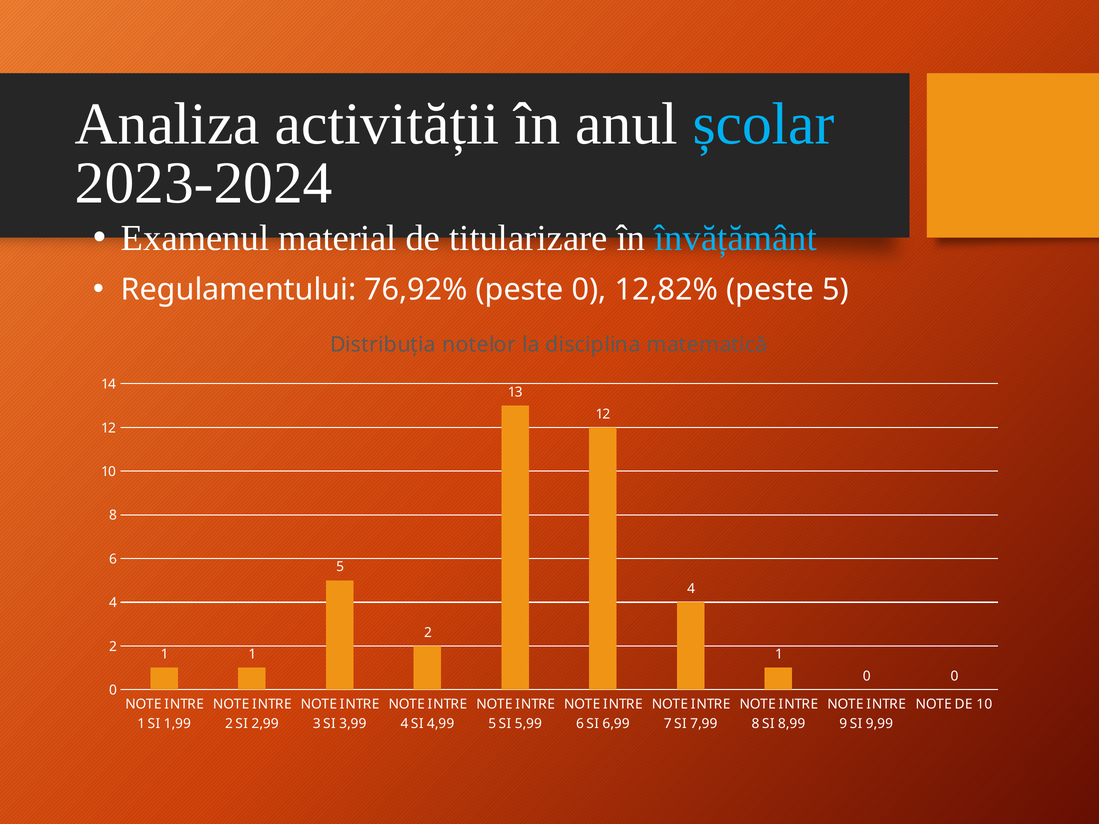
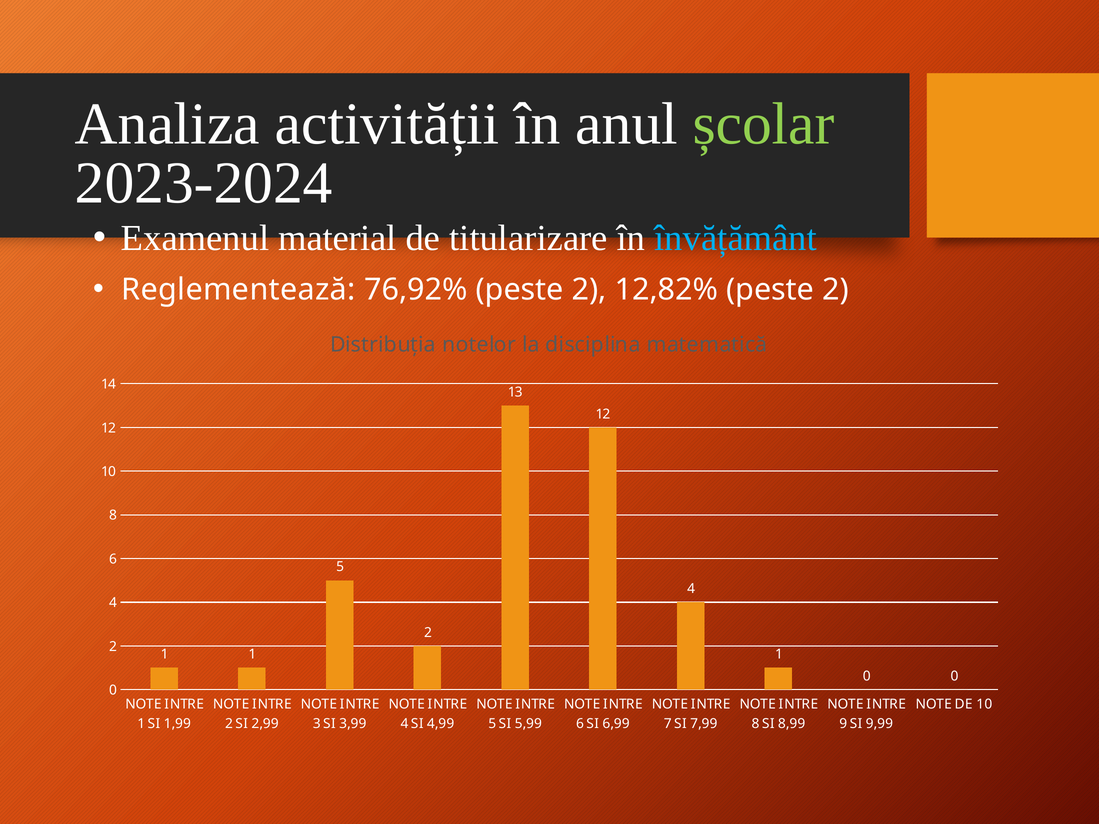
școlar colour: light blue -> light green (764, 124)
Regulamentului: Regulamentului -> Reglementează (238, 290)
76,92% peste 0: 0 -> 2 (589, 290)
12,82% peste 5: 5 -> 2 (836, 290)
